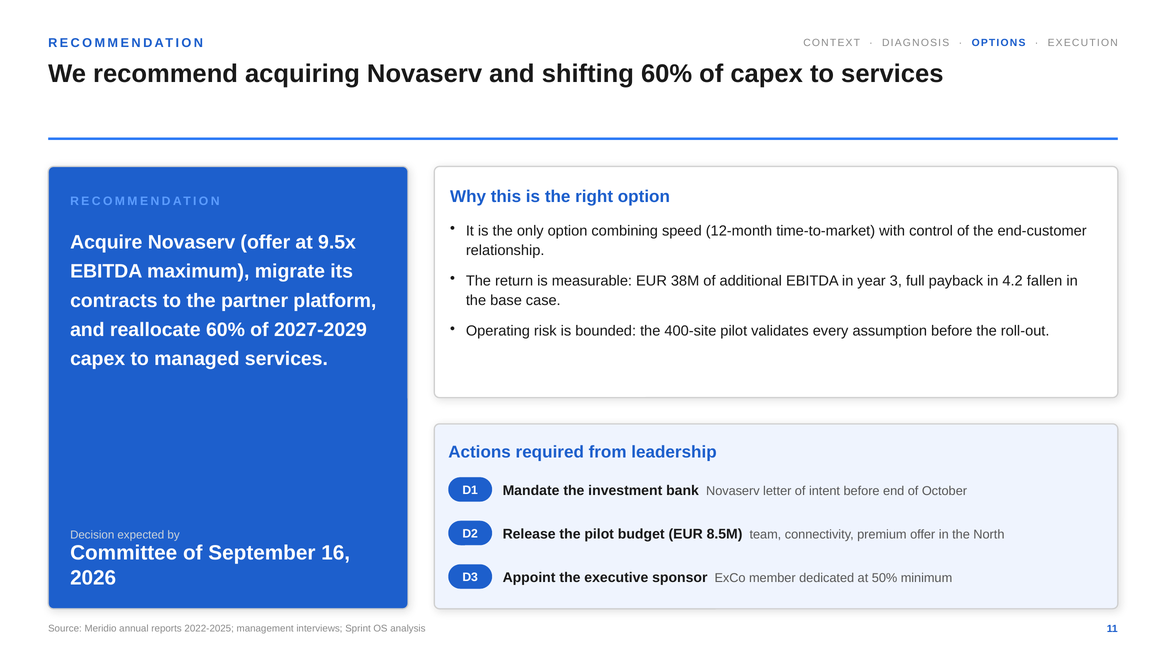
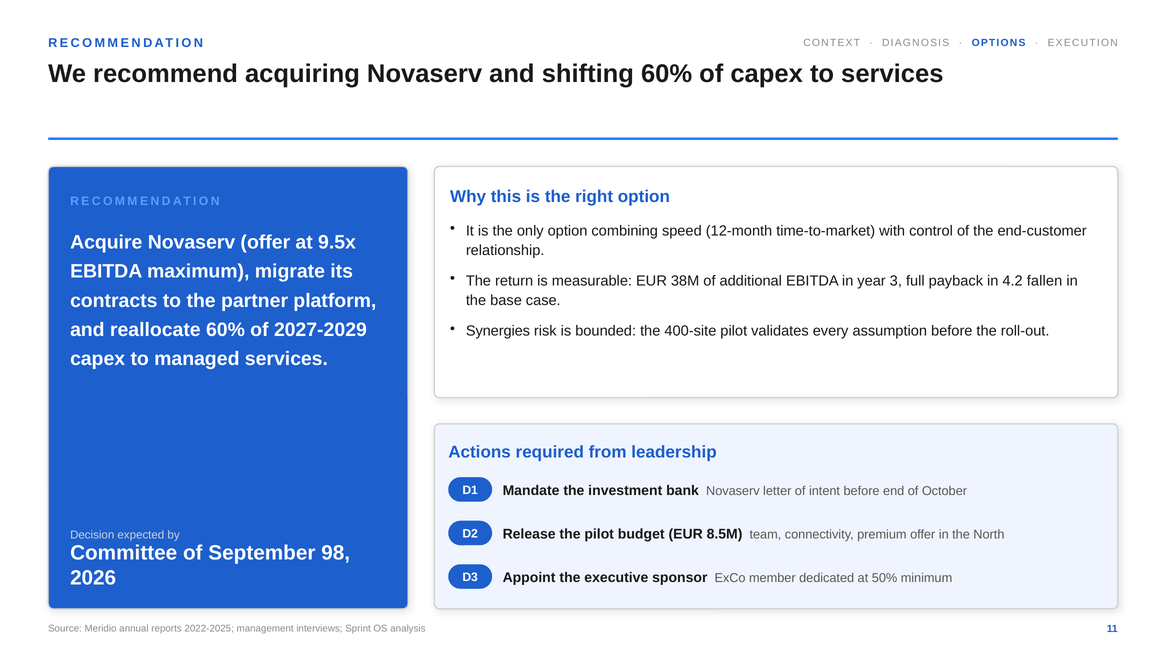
Operating: Operating -> Synergies (498, 331)
16: 16 -> 98 (336, 554)
